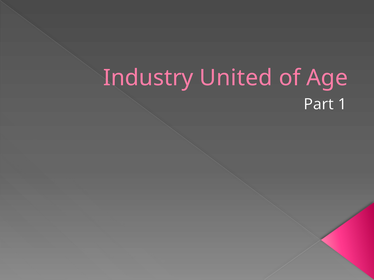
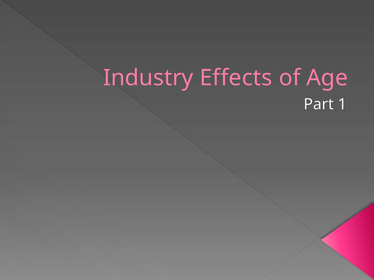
United: United -> Effects (236, 78)
